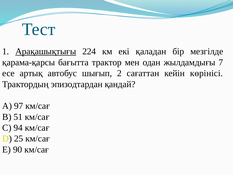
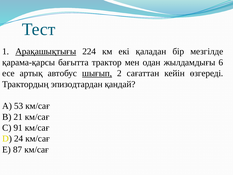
7: 7 -> 6 (221, 62)
шығып underline: none -> present (97, 73)
көрінісі: көрінісі -> өзгереді (207, 73)
97: 97 -> 53 (19, 106)
51: 51 -> 21 (18, 117)
94: 94 -> 91 (18, 128)
25: 25 -> 24 (19, 138)
90: 90 -> 87 (18, 149)
